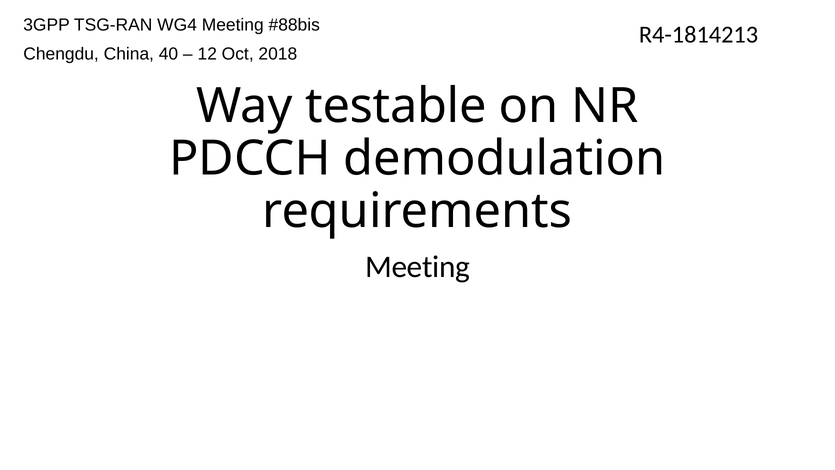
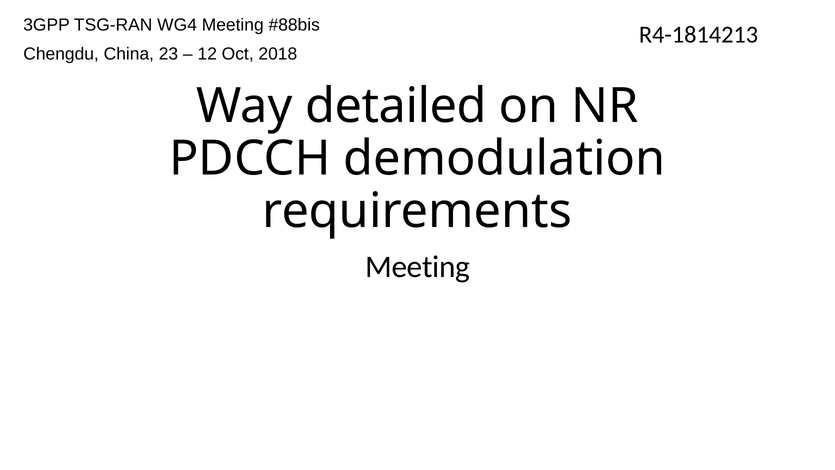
40: 40 -> 23 (168, 54)
testable: testable -> detailed (396, 106)
